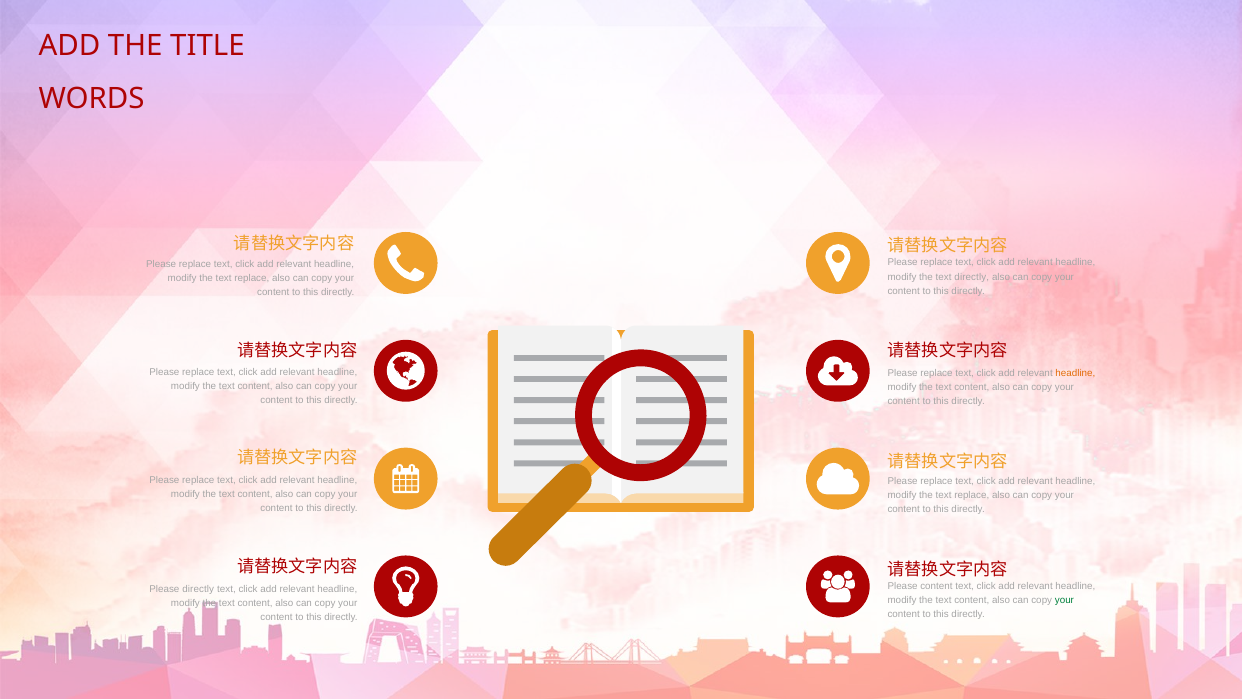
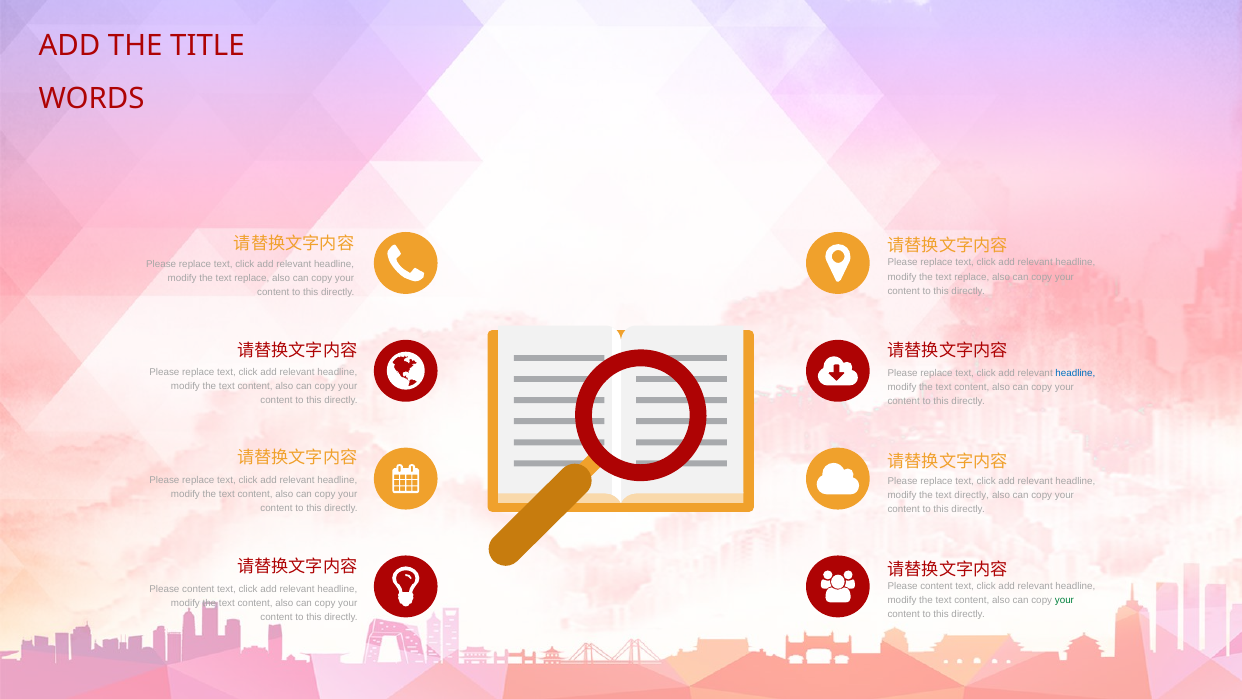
directly: directly -> replace (972, 277)
headline colour: orange -> blue (1075, 373)
replace: replace -> directly (972, 495)
directly: directly -> content (198, 589)
